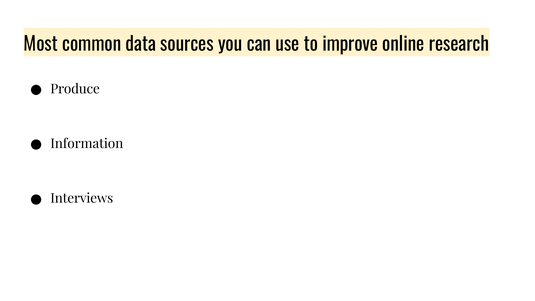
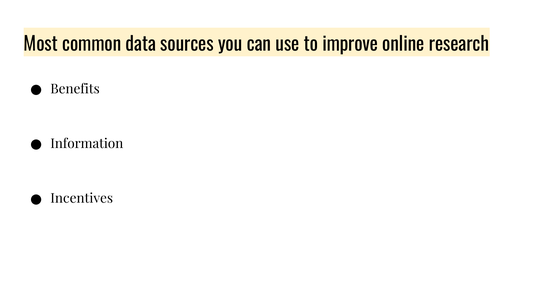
Produce: Produce -> Benefits (75, 89)
Interviews: Interviews -> Incentives (82, 198)
